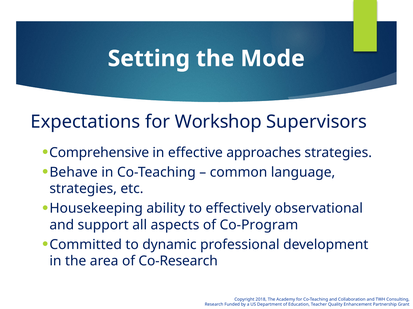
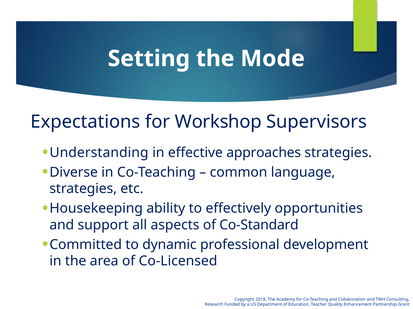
Comprehensive: Comprehensive -> Understanding (99, 153)
Behave: Behave -> Diverse (74, 173)
observational: observational -> opportunities (319, 209)
Co-Program: Co-Program -> Co-Standard (259, 225)
Co-Research: Co-Research -> Co-Licensed (178, 262)
